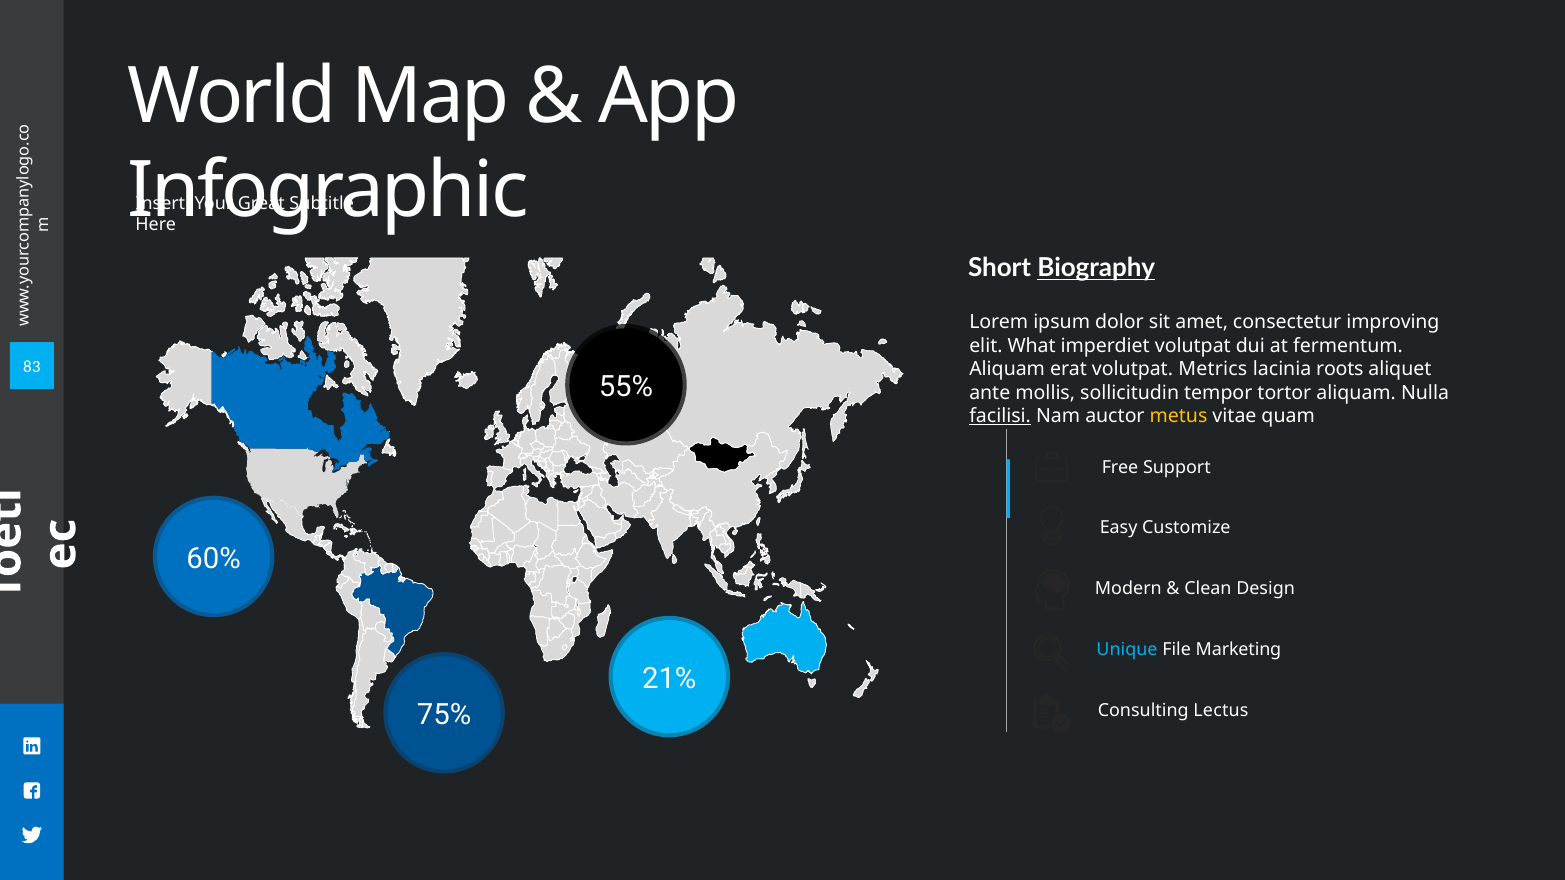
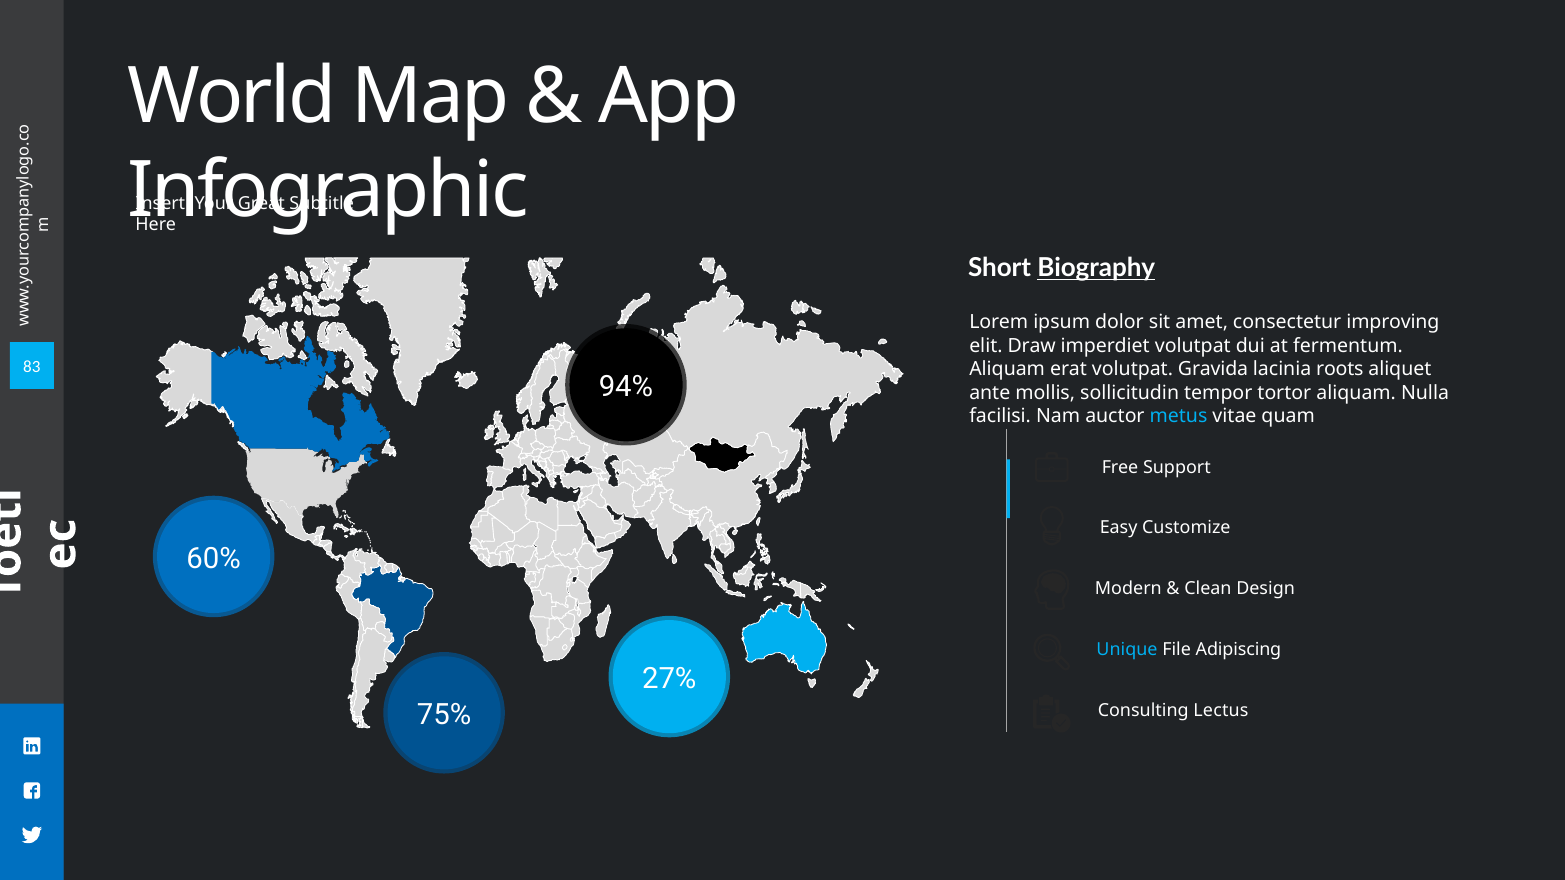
What: What -> Draw (1032, 346)
Metrics: Metrics -> Gravida (1213, 370)
55%: 55% -> 94% (626, 387)
facilisi underline: present -> none (1000, 416)
metus colour: yellow -> light blue (1178, 416)
Marketing: Marketing -> Adipiscing (1238, 650)
21%: 21% -> 27% (669, 679)
